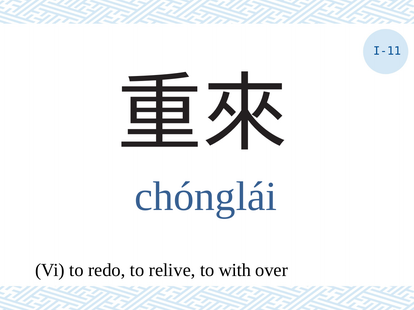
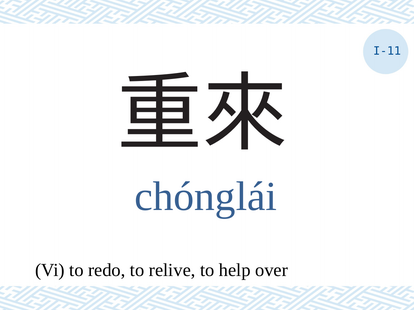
with: with -> help (235, 271)
